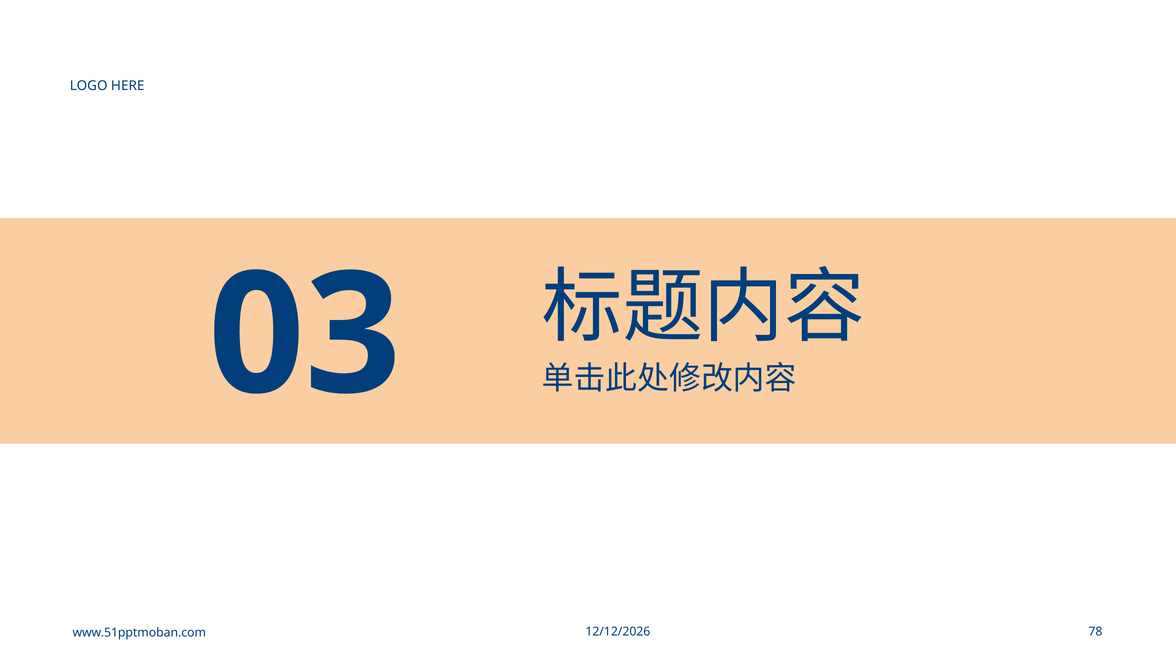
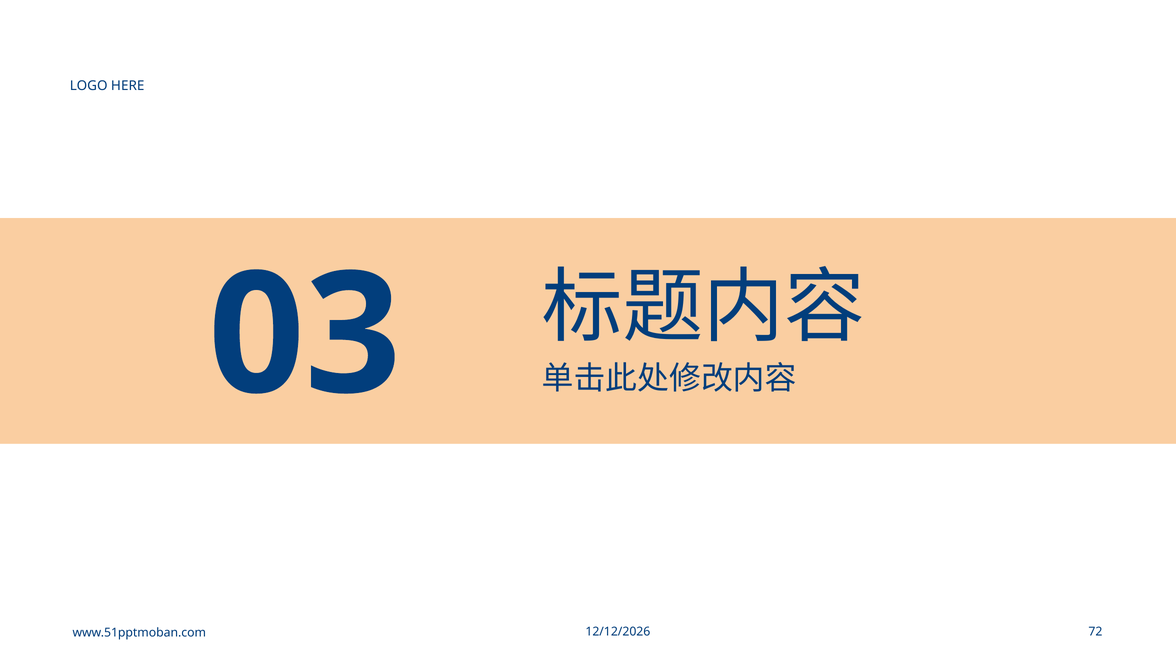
78: 78 -> 72 (1095, 631)
